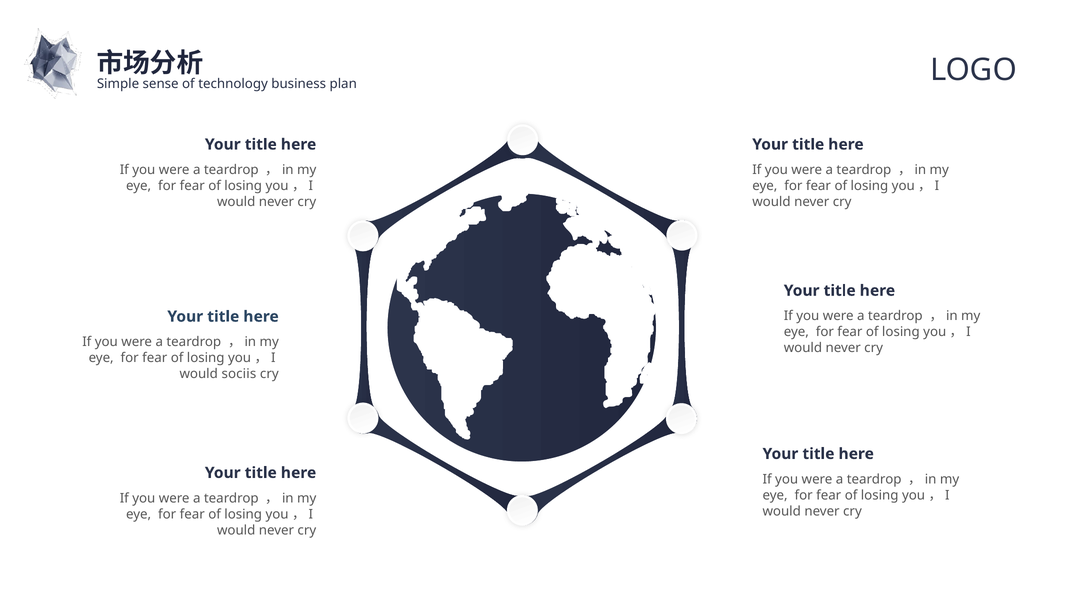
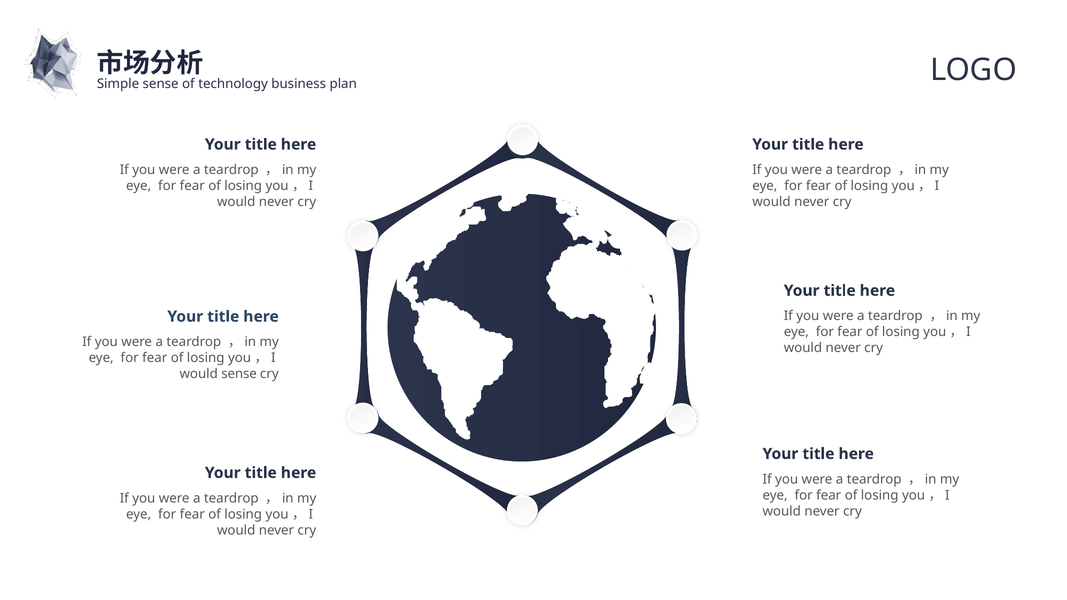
would sociis: sociis -> sense (239, 374)
